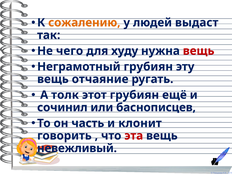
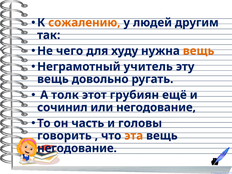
выдаст: выдаст -> другим (197, 23)
вещь colour: red -> orange (199, 51)
Неграмотный грубиян: грубиян -> учитель (148, 67)
отчаяние: отчаяние -> довольно (100, 79)
или баснописцев: баснописцев -> негодование (156, 107)
клонит: клонит -> головы (140, 123)
эта colour: red -> orange (134, 136)
невежливый: невежливый -> негодование (77, 148)
